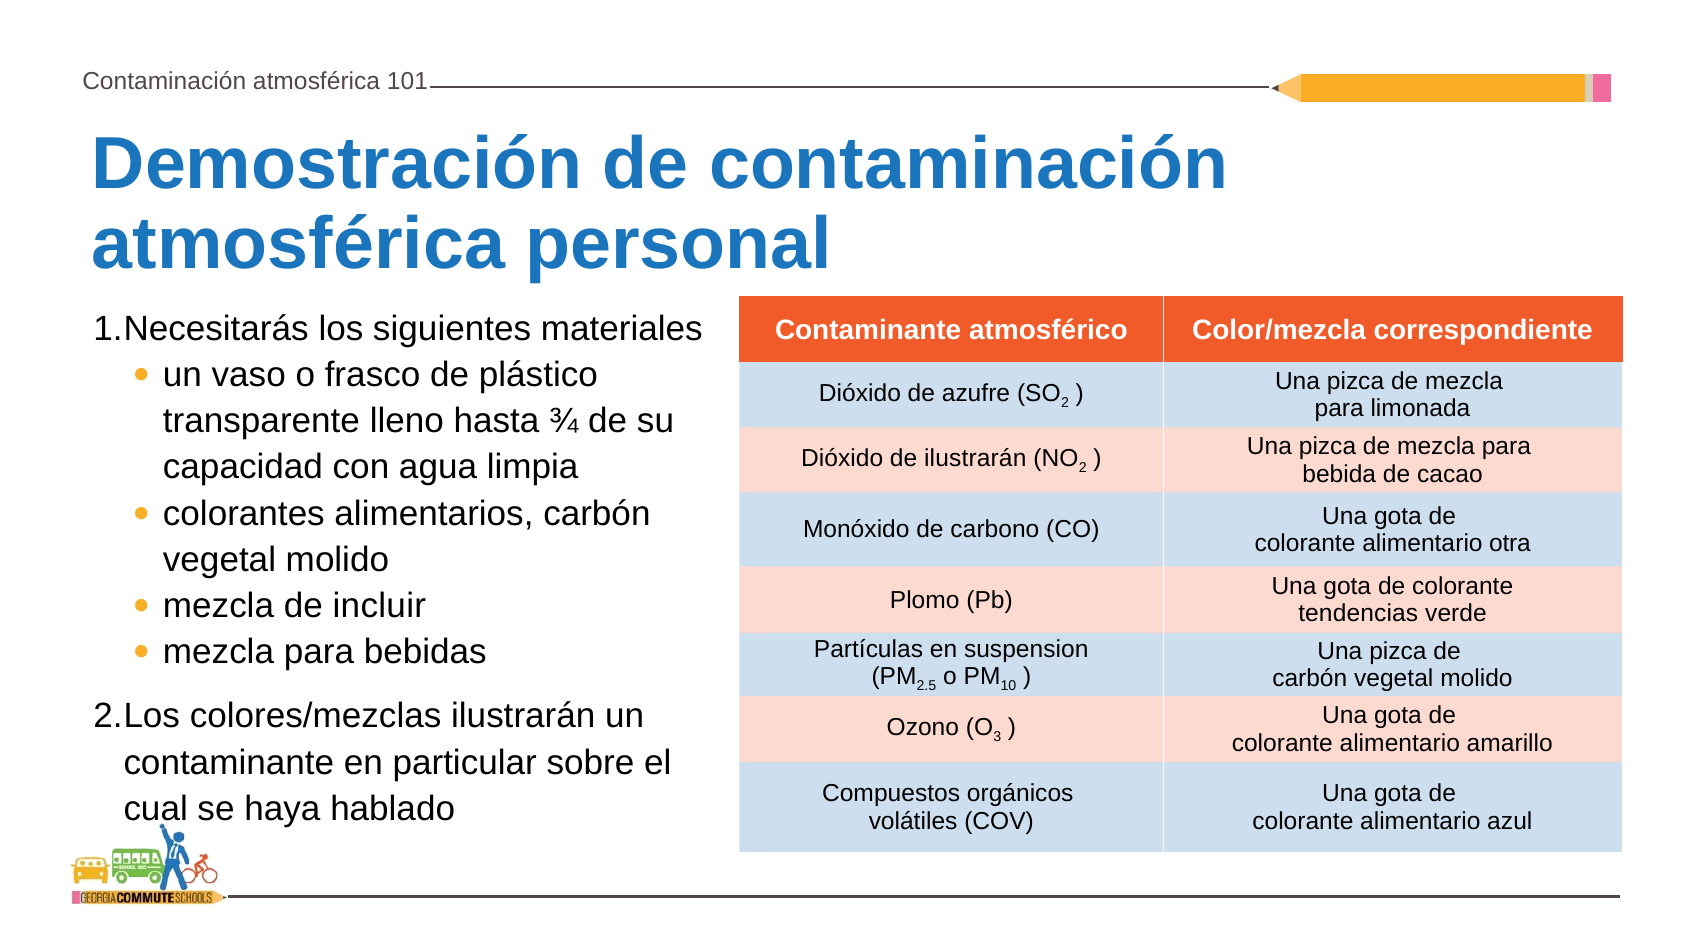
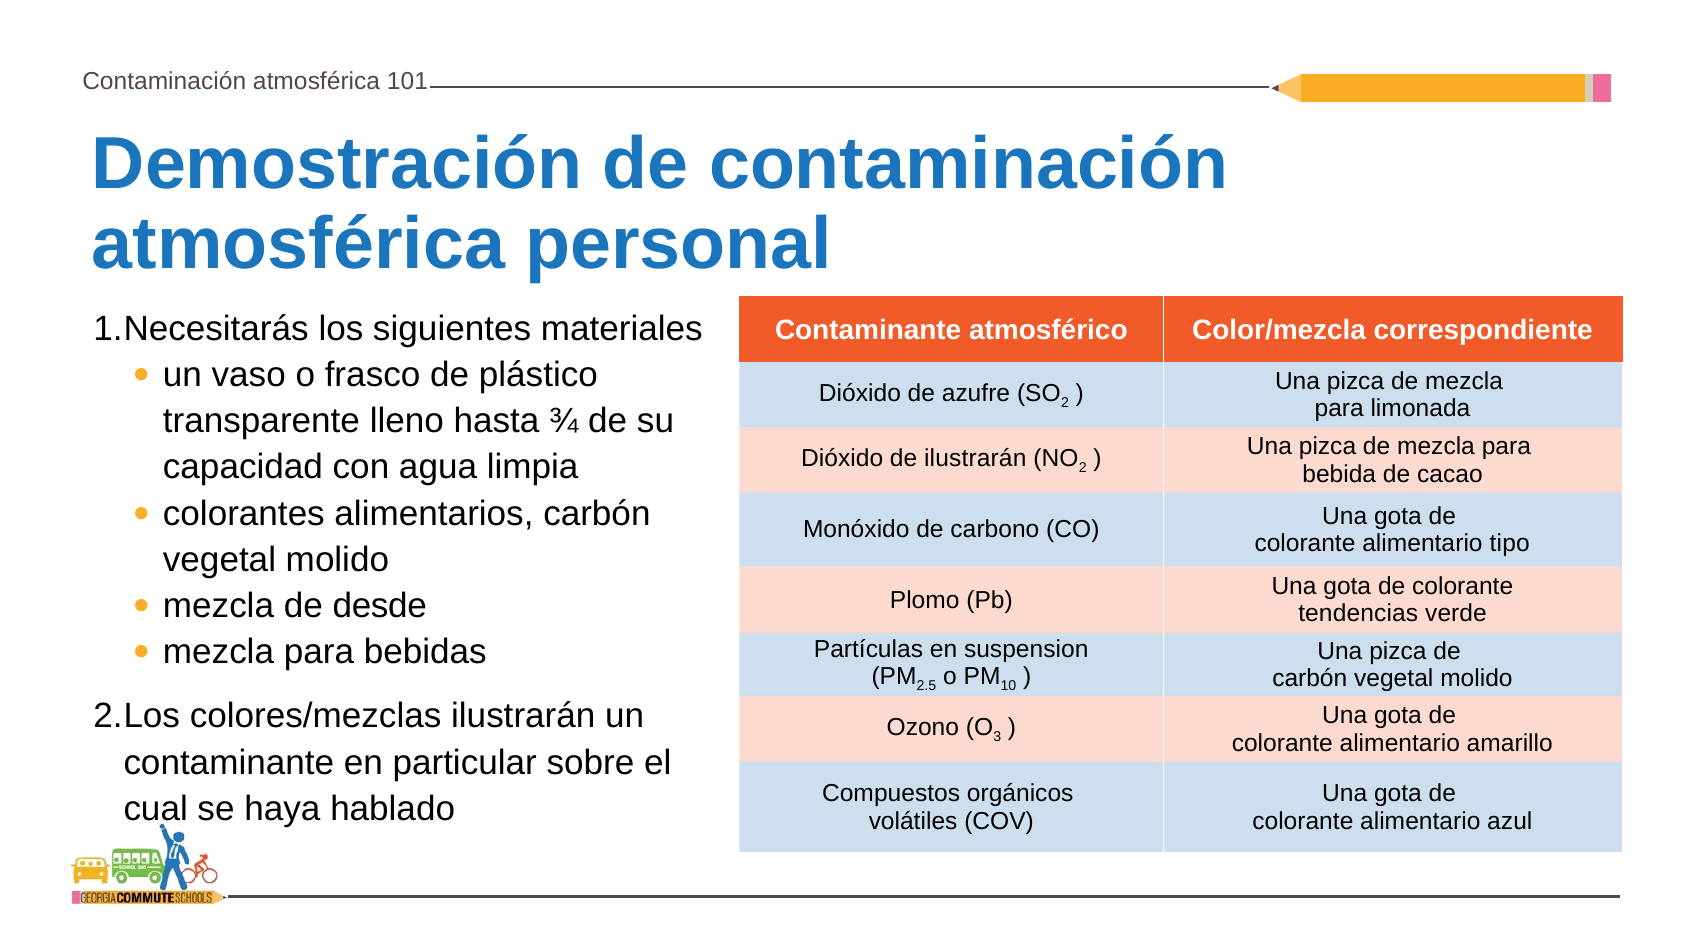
otra: otra -> tipo (1510, 544)
incluir: incluir -> desde (380, 606)
